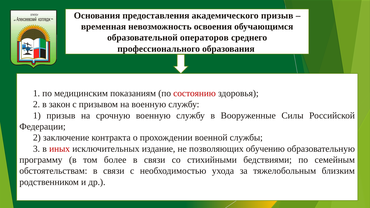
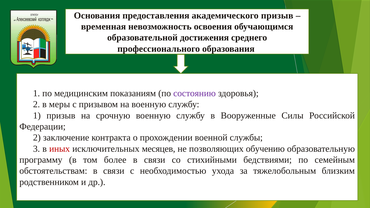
операторов: операторов -> достижения (204, 38)
состоянию colour: red -> purple (195, 93)
закон: закон -> меры (59, 104)
издание: издание -> месяцев (159, 149)
